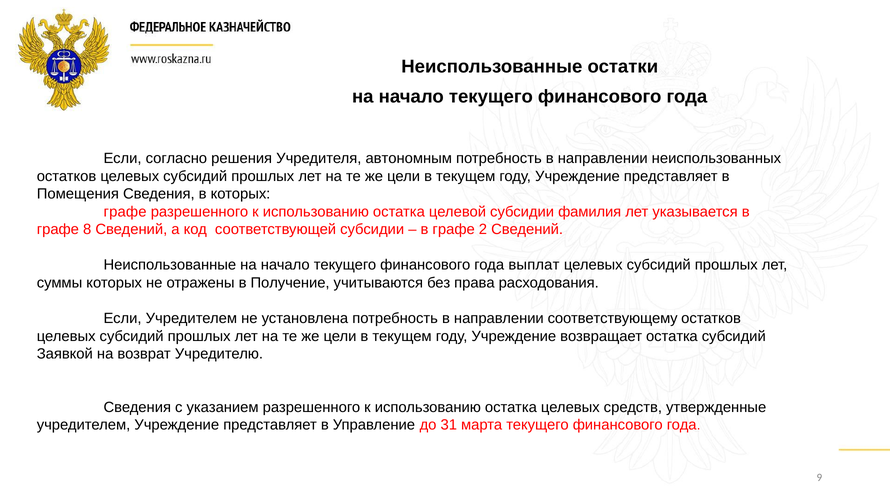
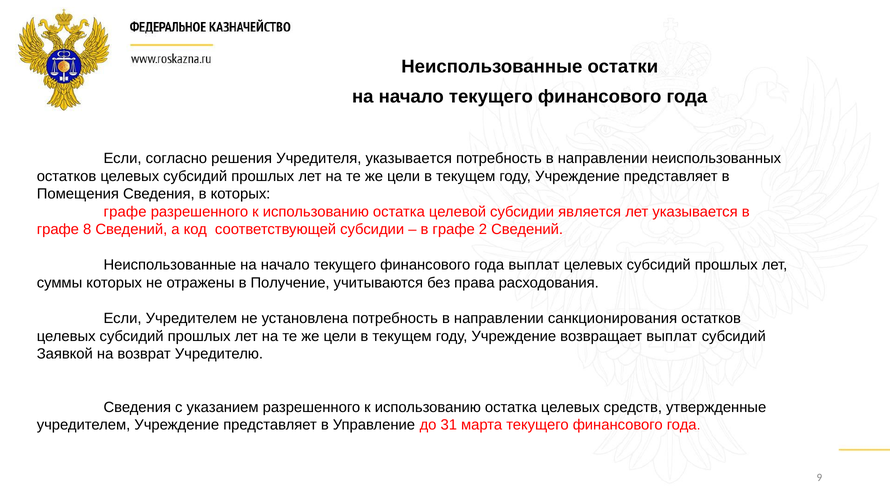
Учредителя автономным: автономным -> указывается (409, 159)
фамилия: фамилия -> является (590, 212)
соответствующему: соответствующему -> санкционирования (613, 319)
возвращает остатка: остатка -> выплат (672, 337)
